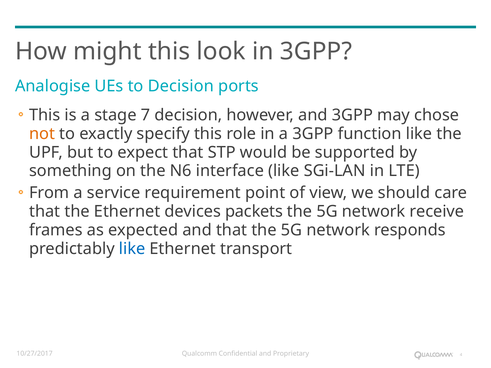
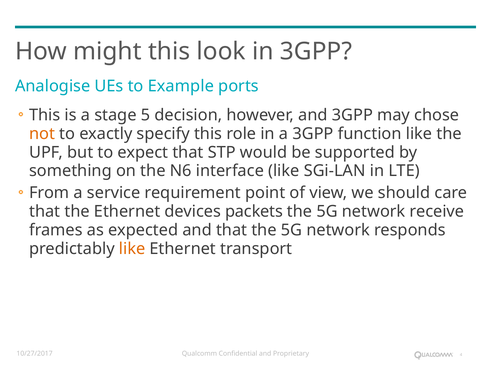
to Decision: Decision -> Example (181, 86)
7: 7 -> 5 (145, 115)
like colour: blue -> orange (132, 249)
